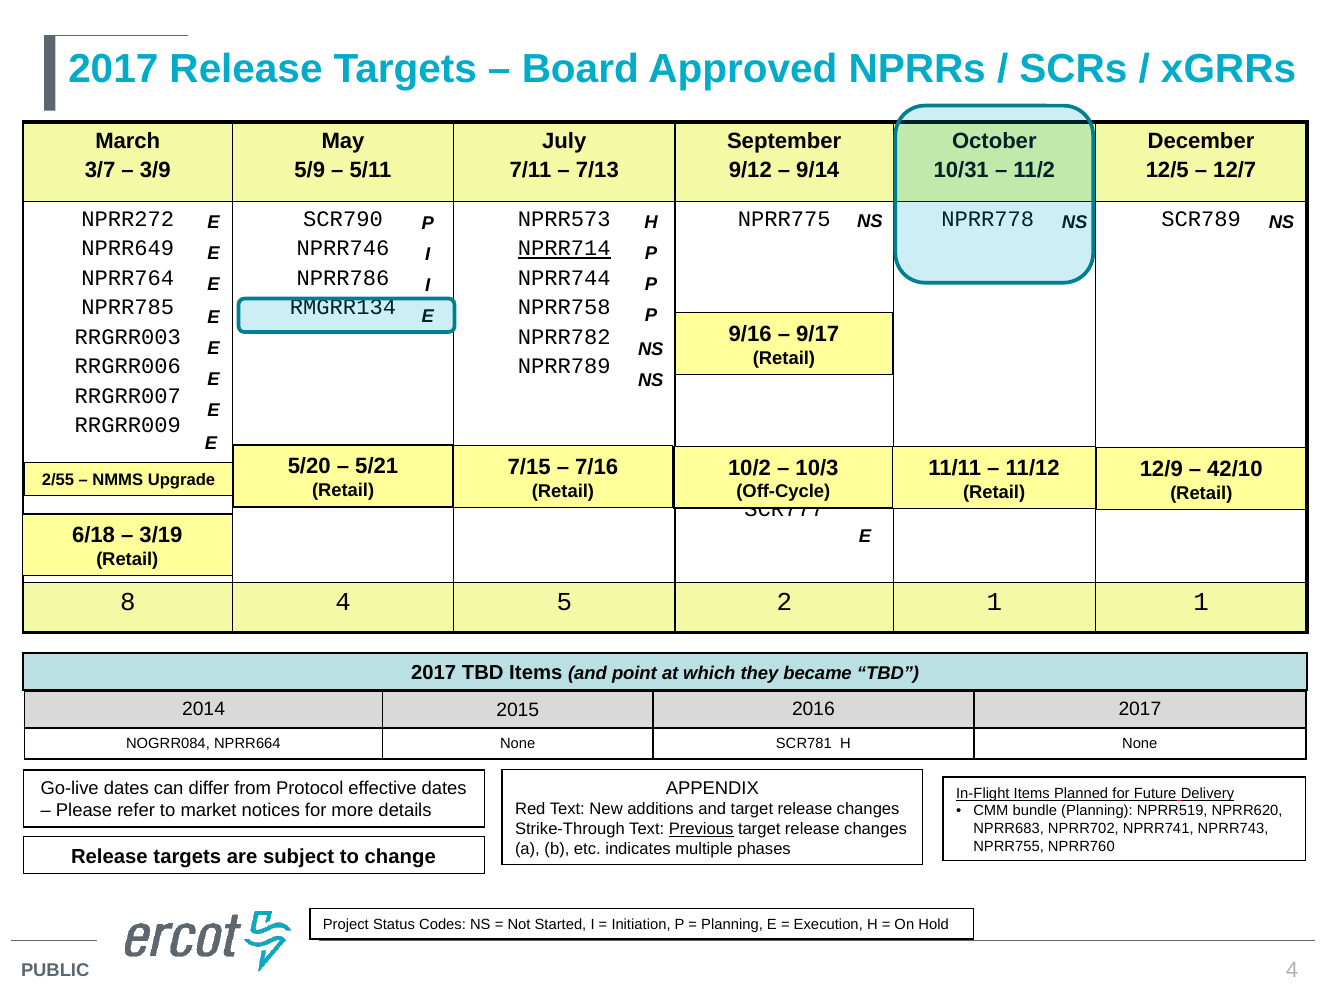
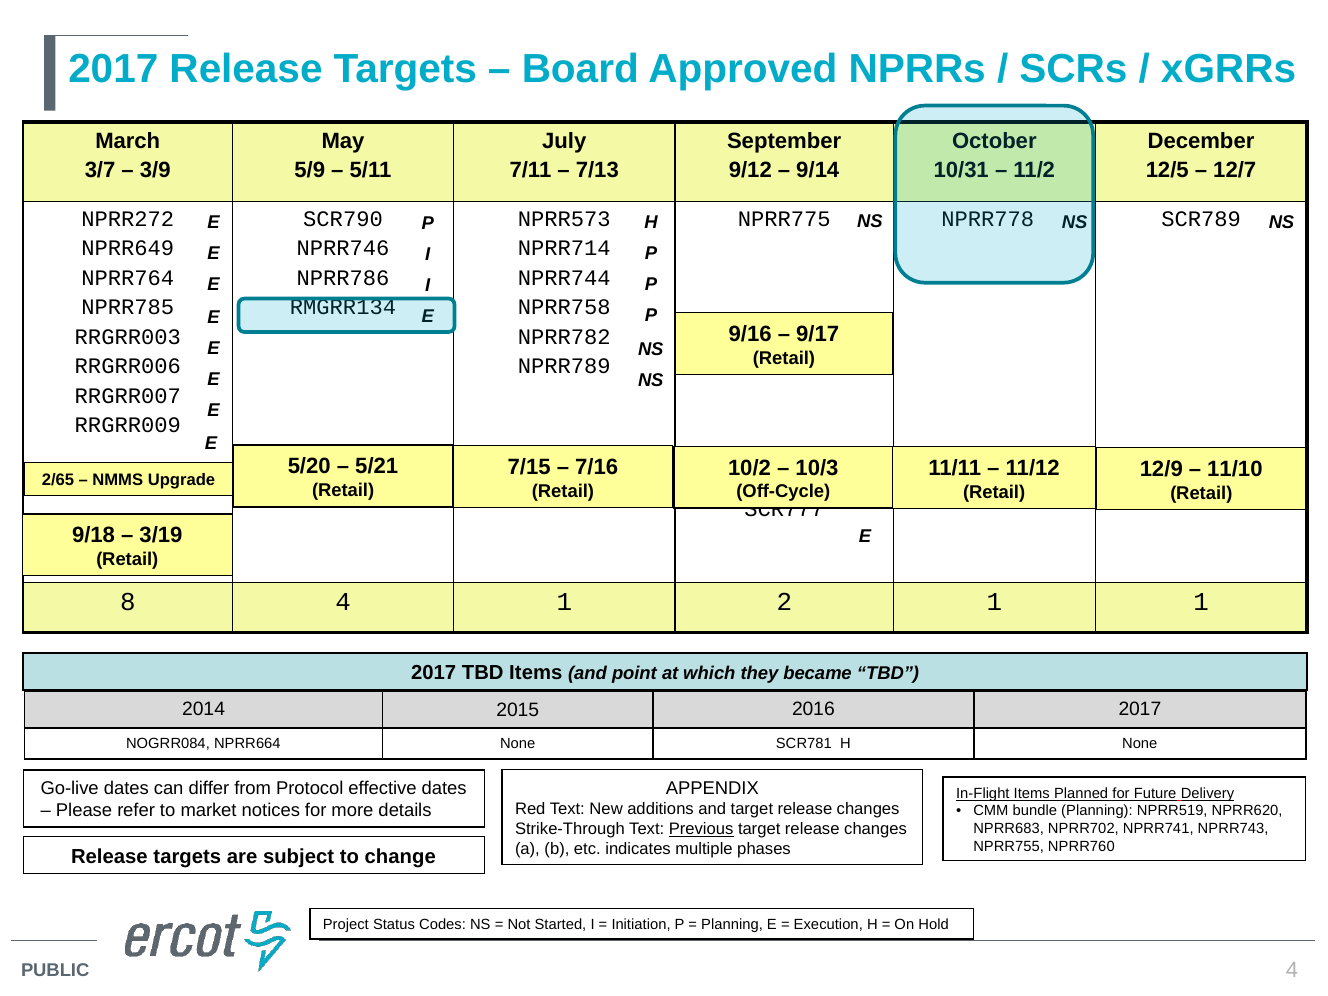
NPRR714 underline: present -> none (564, 249)
42/10: 42/10 -> 11/10 (1235, 469)
2/55: 2/55 -> 2/65 (58, 480)
6/18: 6/18 -> 9/18 (94, 535)
4 5: 5 -> 1 (564, 602)
